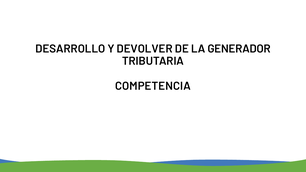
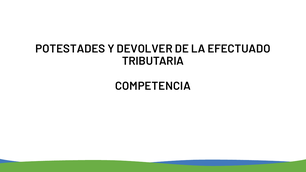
DESARROLLO: DESARROLLO -> POTESTADES (70, 49)
GENERADOR: GENERADOR -> EFECTUADO (239, 49)
